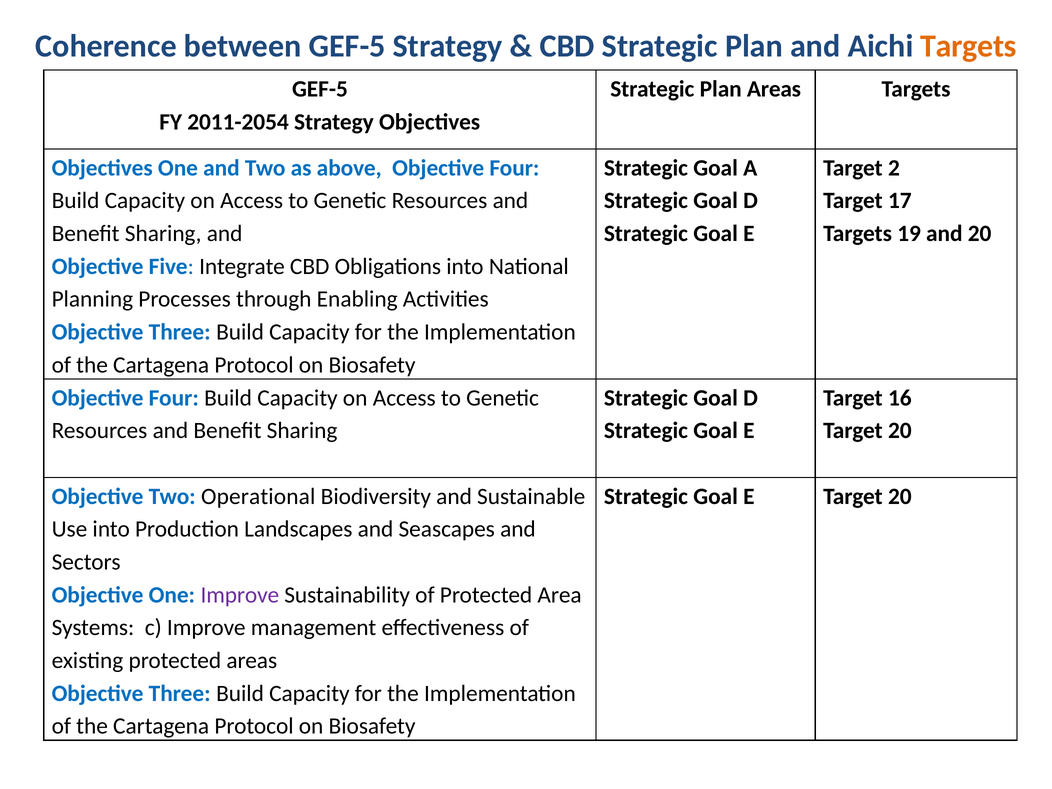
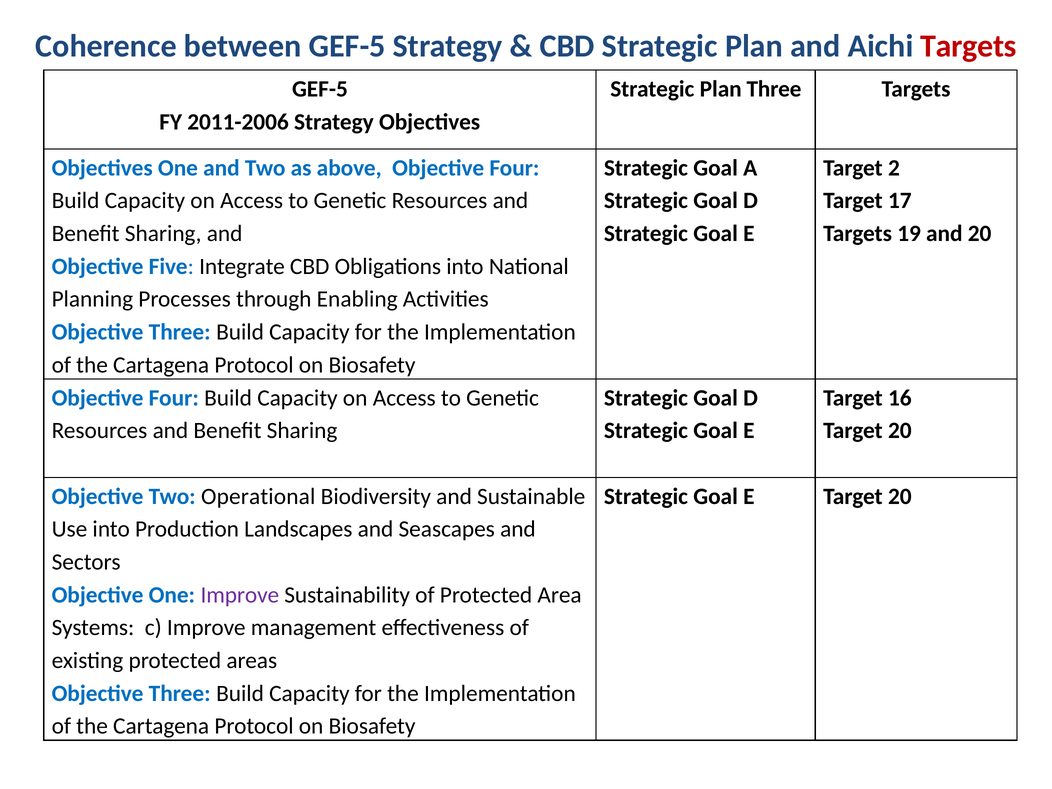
Targets colour: orange -> red (968, 46)
Plan Areas: Areas -> Three (774, 89)
2011-2054: 2011-2054 -> 2011-2006 (238, 122)
